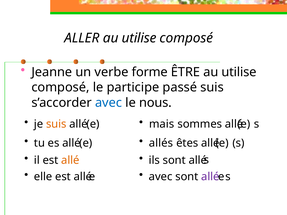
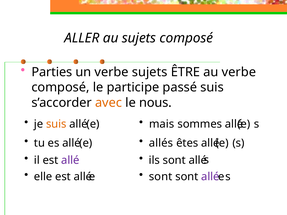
ALLER au utilise: utilise -> sujets (139, 38)
Jeanne: Jeanne -> Parties (52, 72)
verbe forme: forme -> sujets (150, 72)
ÊTRE au utilise: utilise -> verbe (239, 72)
avec colour: blue -> orange (109, 103)
allé colour: orange -> purple (70, 160)
avec: avec -> sont (161, 177)
